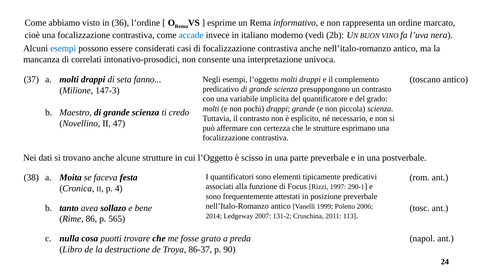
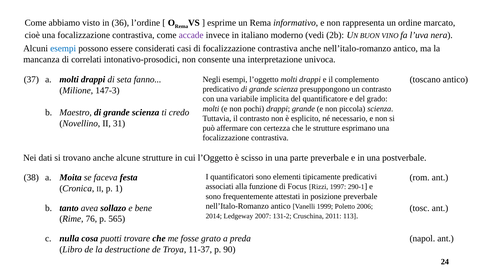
accade colour: blue -> purple (191, 35)
47: 47 -> 31 (119, 123)
4: 4 -> 1 (119, 188)
86: 86 -> 76 (91, 218)
86-37: 86-37 -> 11-37 (200, 249)
